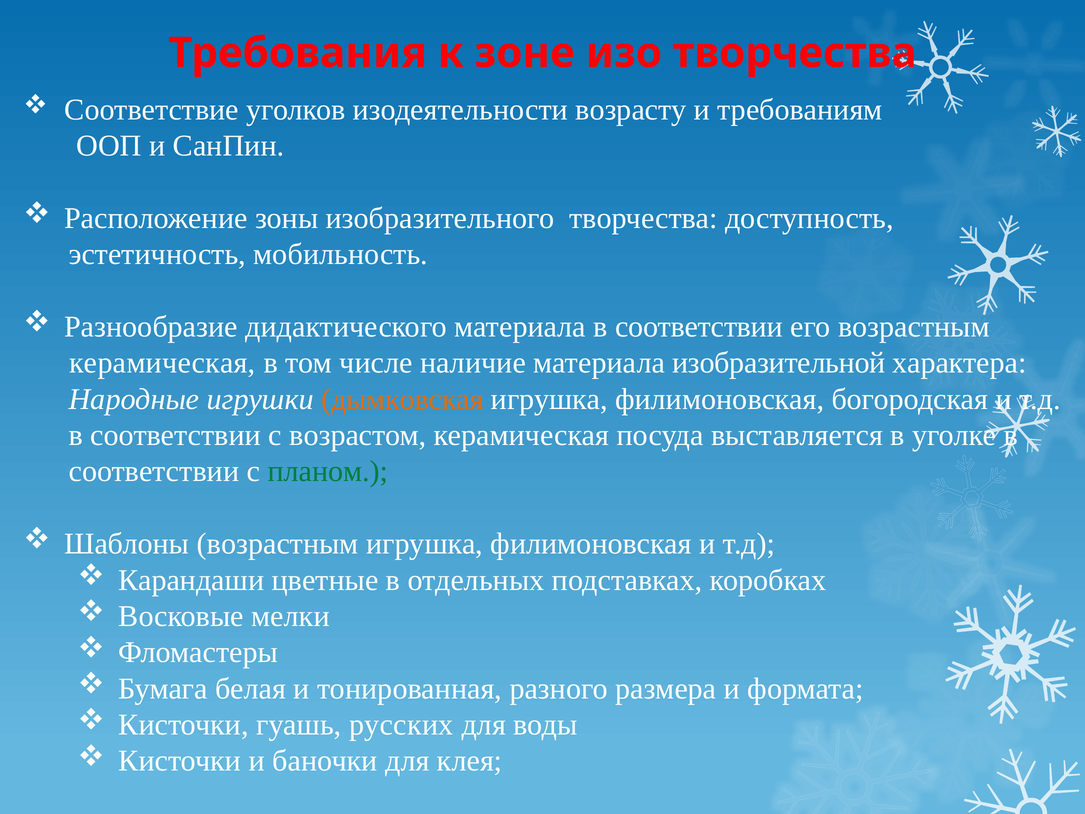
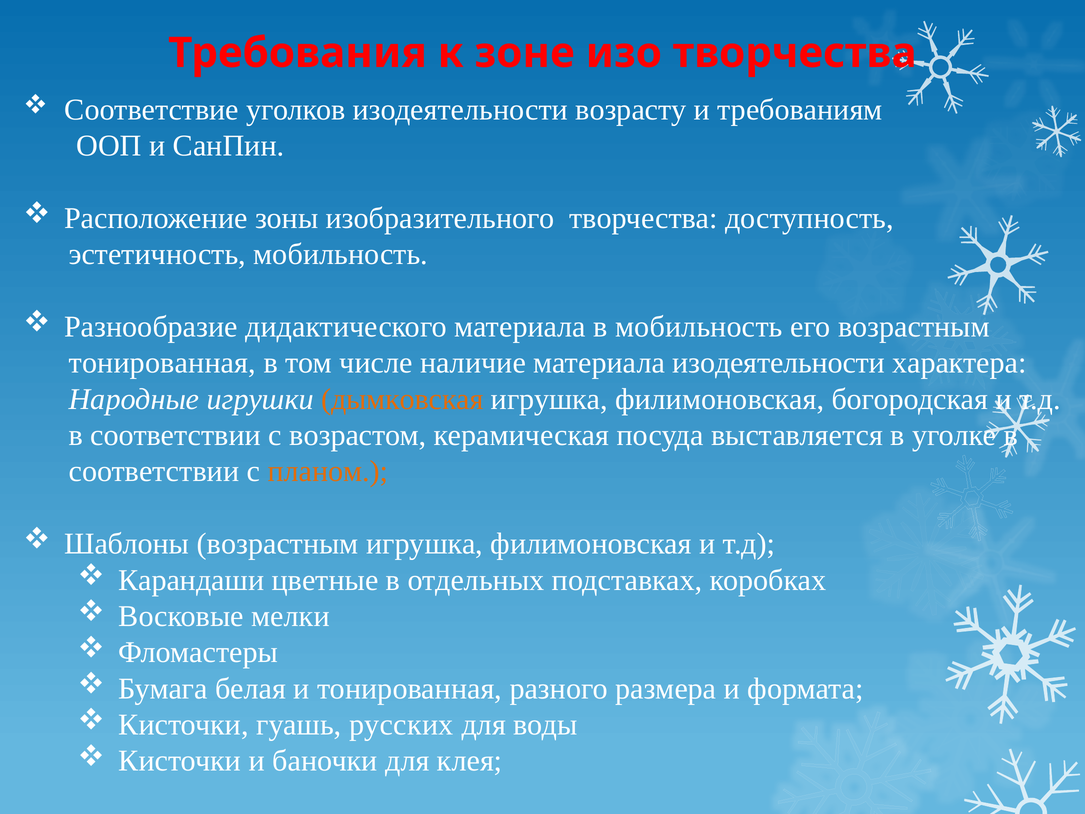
материала в соответствии: соответствии -> мобильность (699, 327)
керамическая: керамическая -> тонированная (162, 363)
материала изобразительной: изобразительной -> изодеятельности (779, 363)
планом colour: green -> orange (328, 471)
